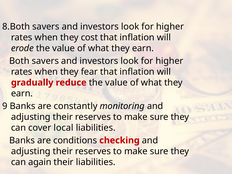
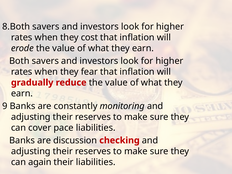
local: local -> pace (64, 128)
conditions: conditions -> discussion (75, 140)
